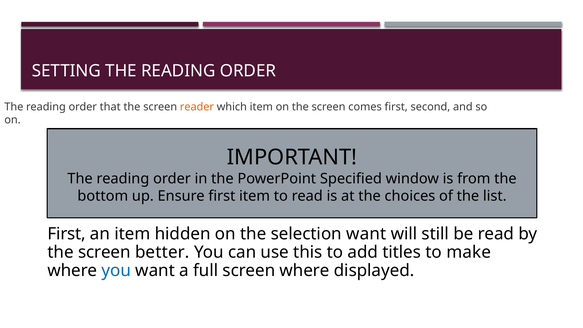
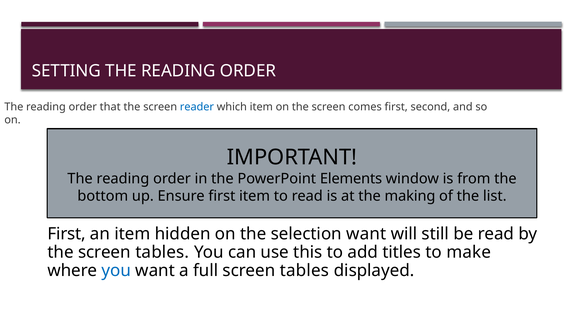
reader colour: orange -> blue (197, 107)
Specified: Specified -> Elements (351, 179)
choices: choices -> making (410, 196)
the screen better: better -> tables (162, 252)
full screen where: where -> tables (304, 270)
